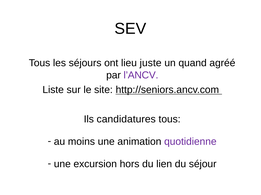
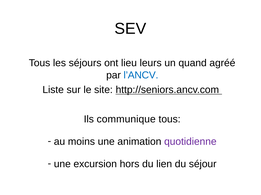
juste: juste -> leurs (151, 63)
l’ANCV colour: purple -> blue (141, 75)
candidatures: candidatures -> communique (126, 120)
